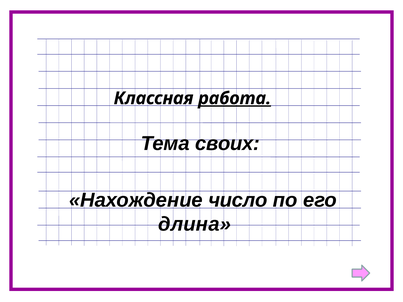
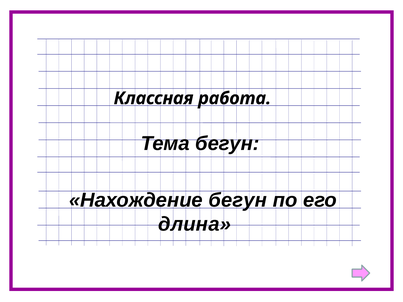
работа underline: present -> none (235, 98)
Тема своих: своих -> бегун (227, 144)
Нахождение число: число -> бегун (238, 200)
